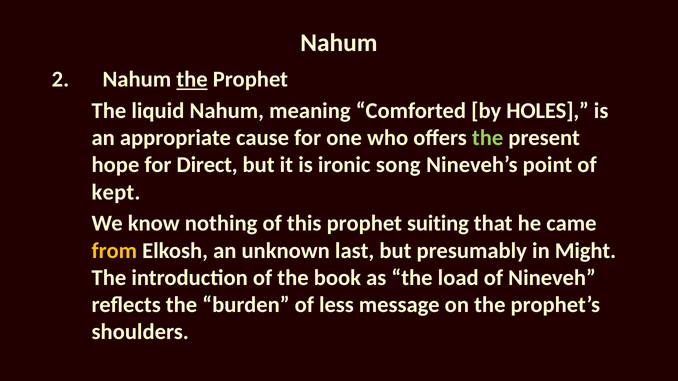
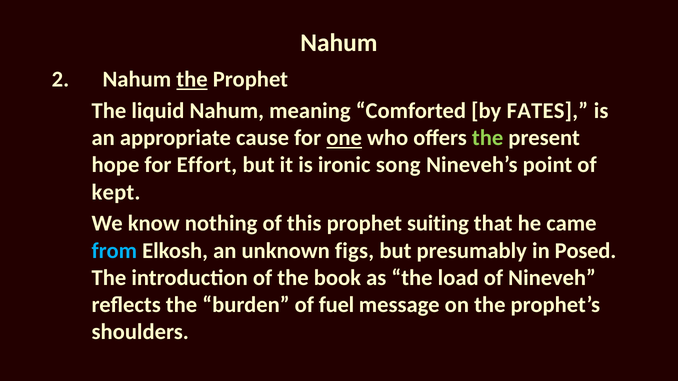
HOLES: HOLES -> FATES (547, 111)
one underline: none -> present (344, 138)
Direct: Direct -> Effort (207, 165)
from colour: yellow -> light blue (114, 251)
last: last -> figs (355, 251)
Might: Might -> Posed (586, 251)
less: less -> fuel (337, 305)
